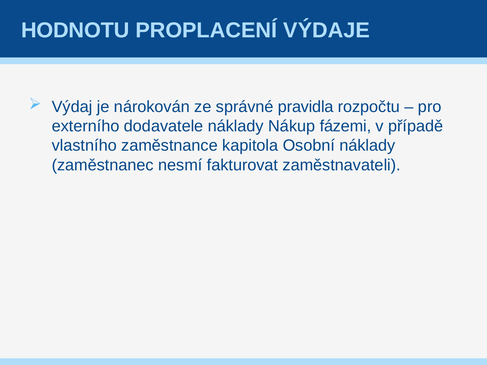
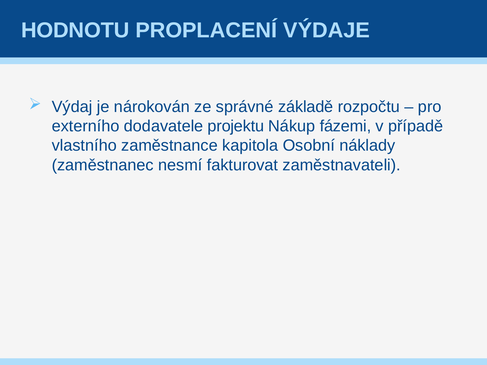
pravidla: pravidla -> základě (306, 107)
dodavatele náklady: náklady -> projektu (236, 126)
